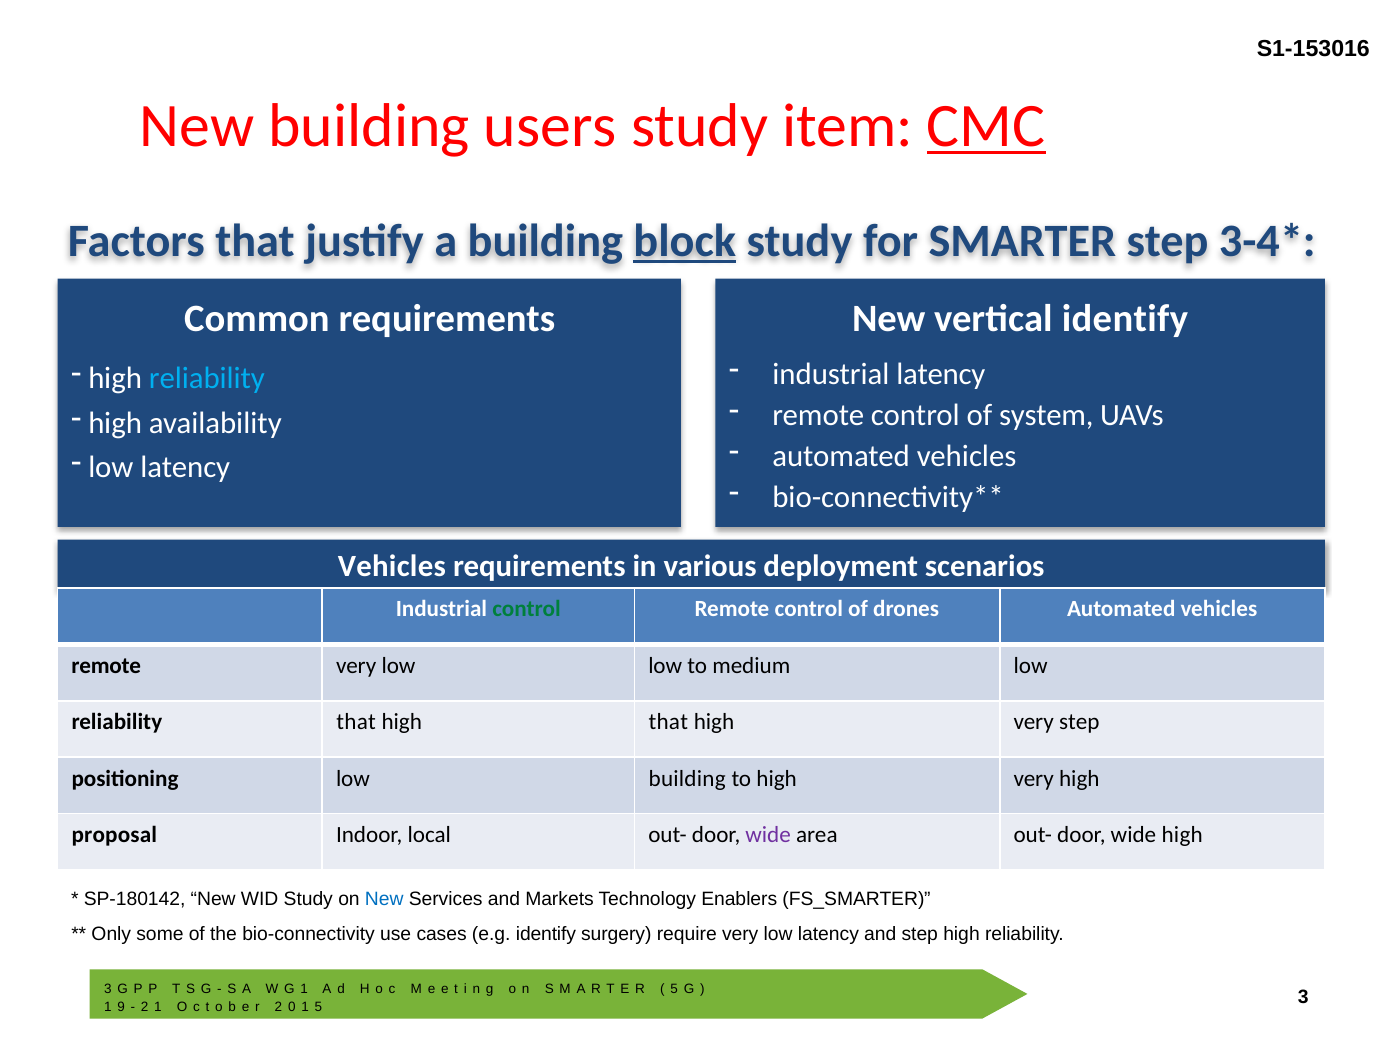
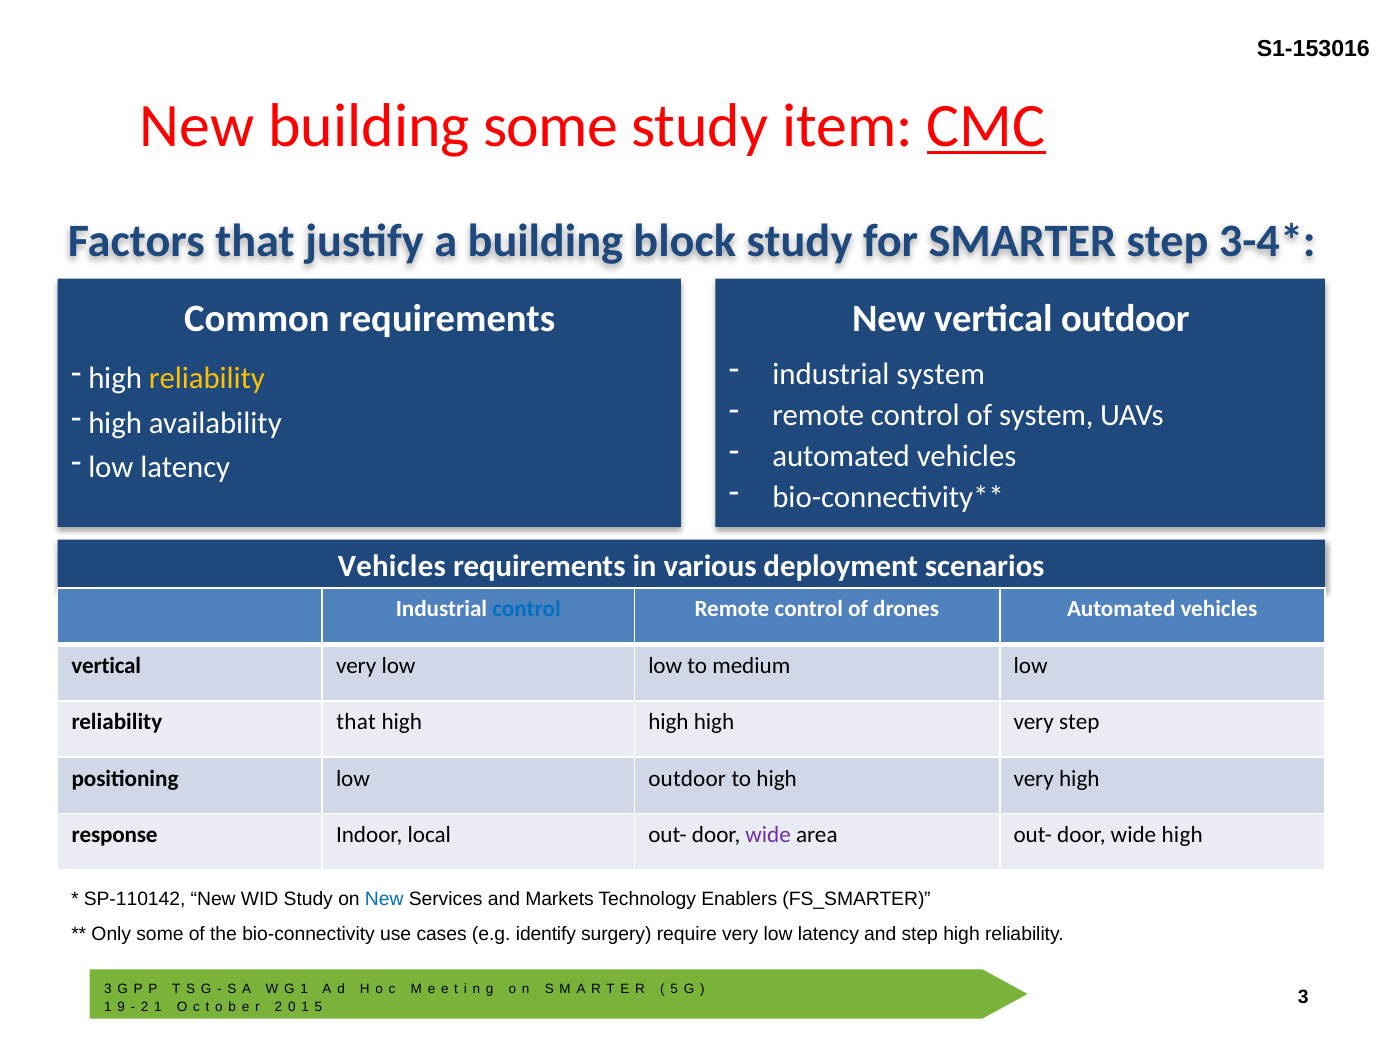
building users: users -> some (551, 126)
block underline: present -> none (685, 242)
vertical identify: identify -> outdoor (1125, 318)
industrial latency: latency -> system (941, 375)
reliability colour: light blue -> yellow (207, 378)
control colour: green -> blue (527, 609)
remote: remote -> vertical (106, 665)
that: that -> high (668, 722)
low building: building -> outdoor (687, 778)
proposal: proposal -> response (114, 835)
SP-180142: SP-180142 -> SP-110142 (135, 898)
